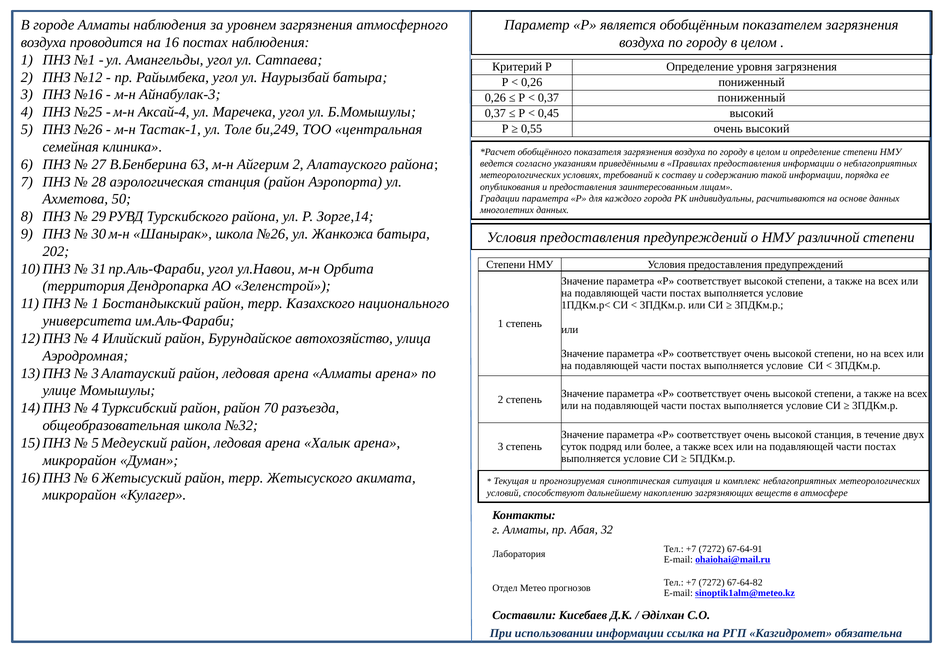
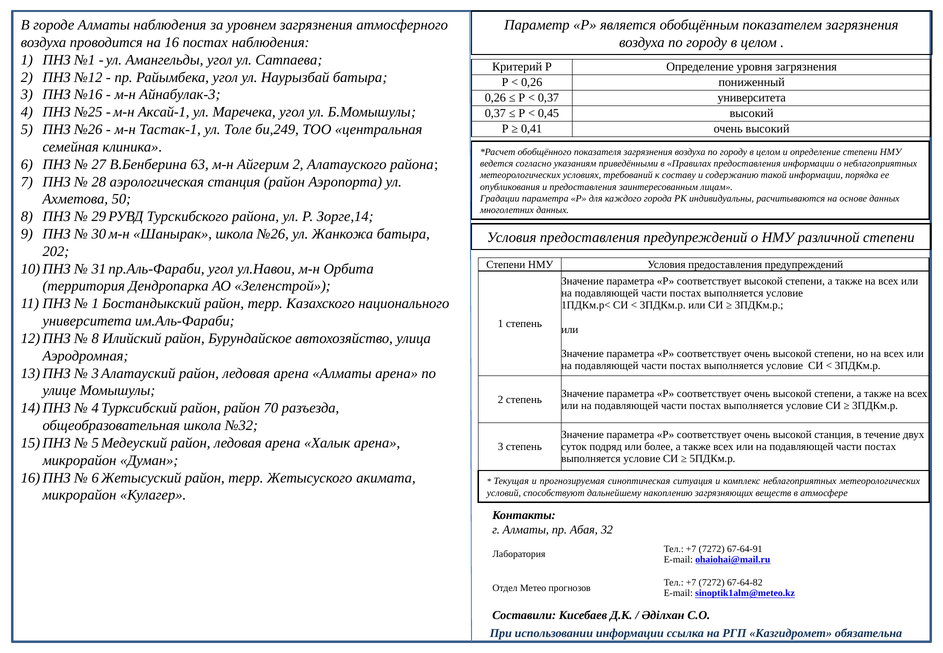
0,37 пониженный: пониженный -> университета (752, 98)
Аксай-4: Аксай-4 -> Аксай-1 (164, 112)
0,55: 0,55 -> 0,41 (532, 129)
4: 4 -> 8 (95, 338)
